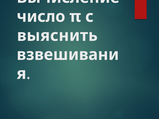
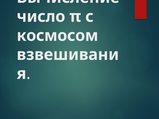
выяснить: выяснить -> космосом (57, 36)
